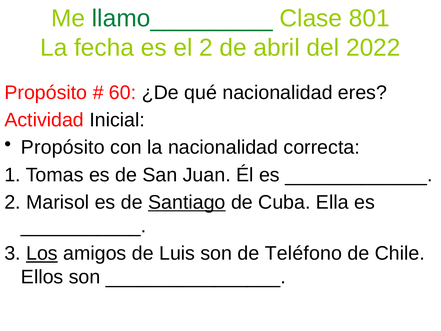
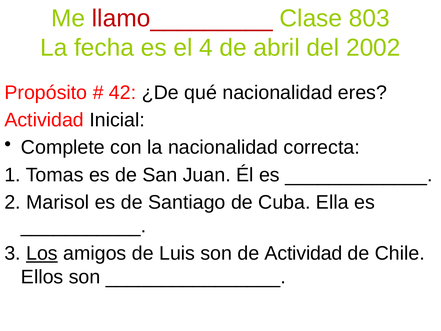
llamo_________ colour: green -> red (182, 18)
801: 801 -> 803 (369, 18)
el 2: 2 -> 4 (206, 48)
2022: 2022 -> 2002 (373, 48)
60: 60 -> 42 (123, 93)
Propósito: Propósito -> Complete (63, 147)
Santiago underline: present -> none (187, 202)
de Teléfono: Teléfono -> Actividad (304, 253)
